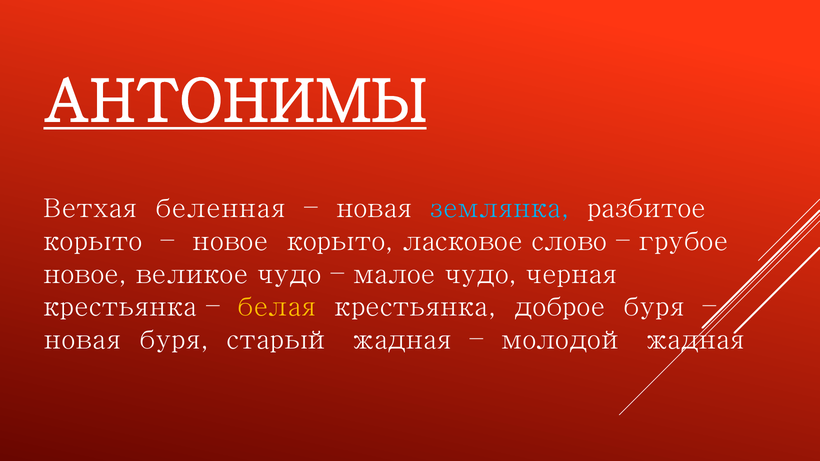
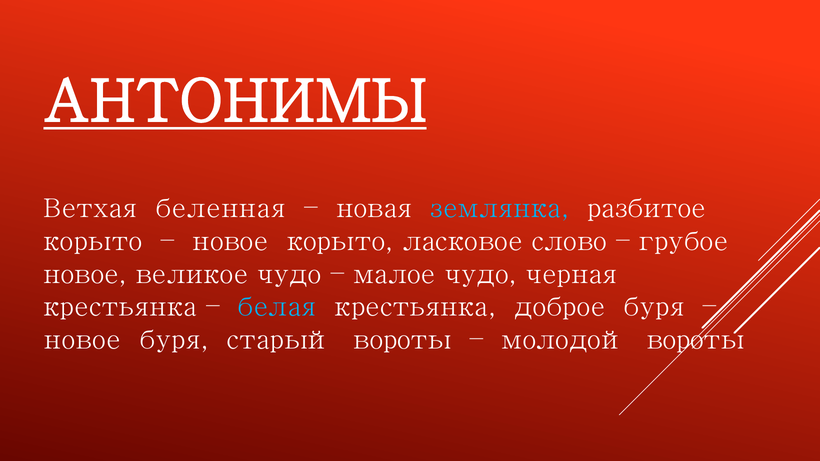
белая colour: yellow -> light blue (277, 307)
новая: новая -> новое (82, 340)
старый жадная: жадная -> вороты (403, 340)
молодой жадная: жадная -> вороты (696, 340)
